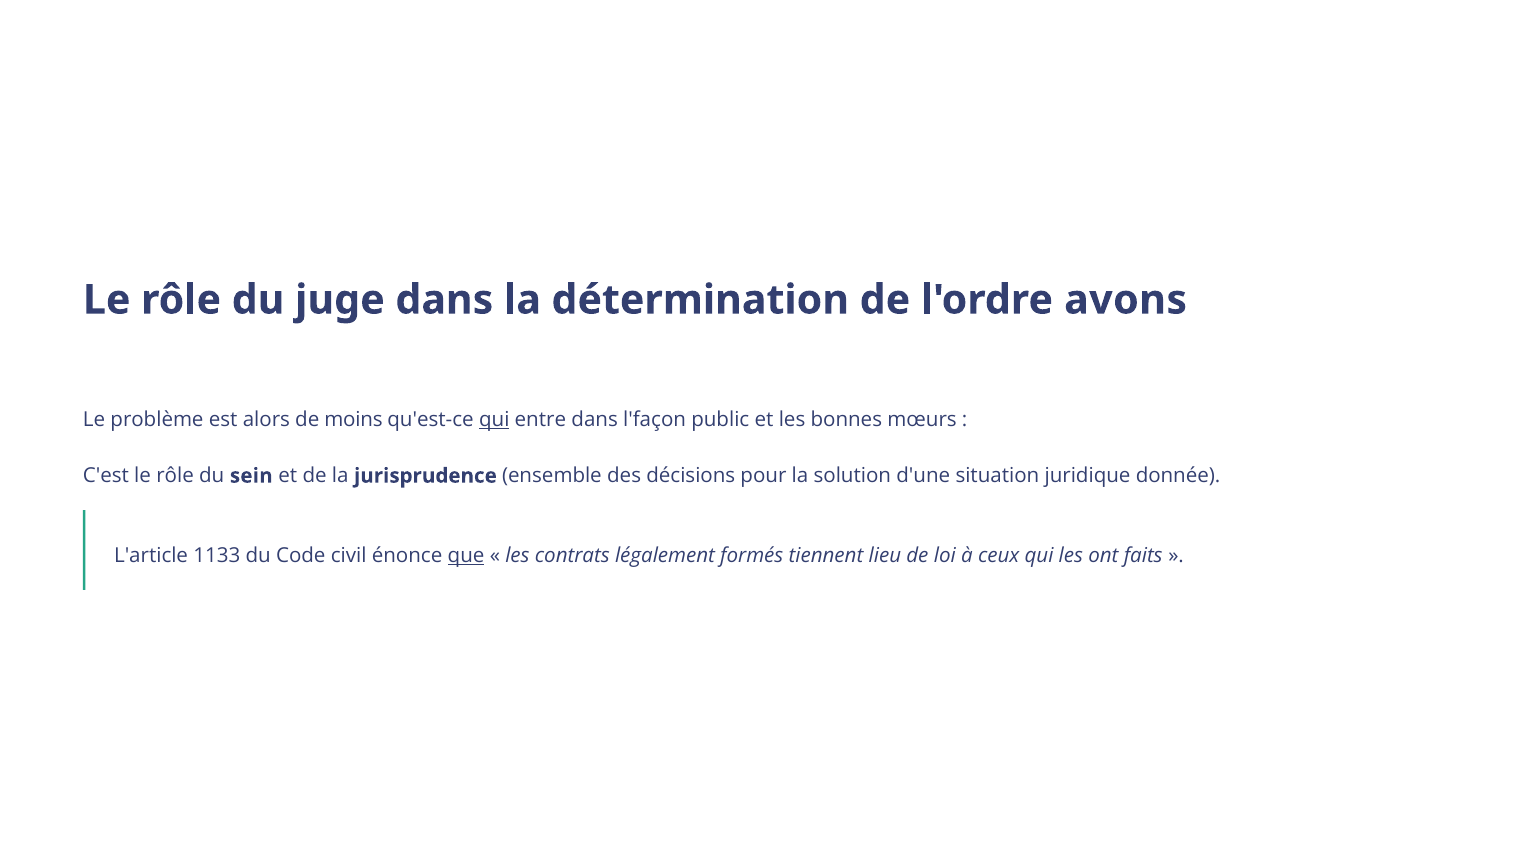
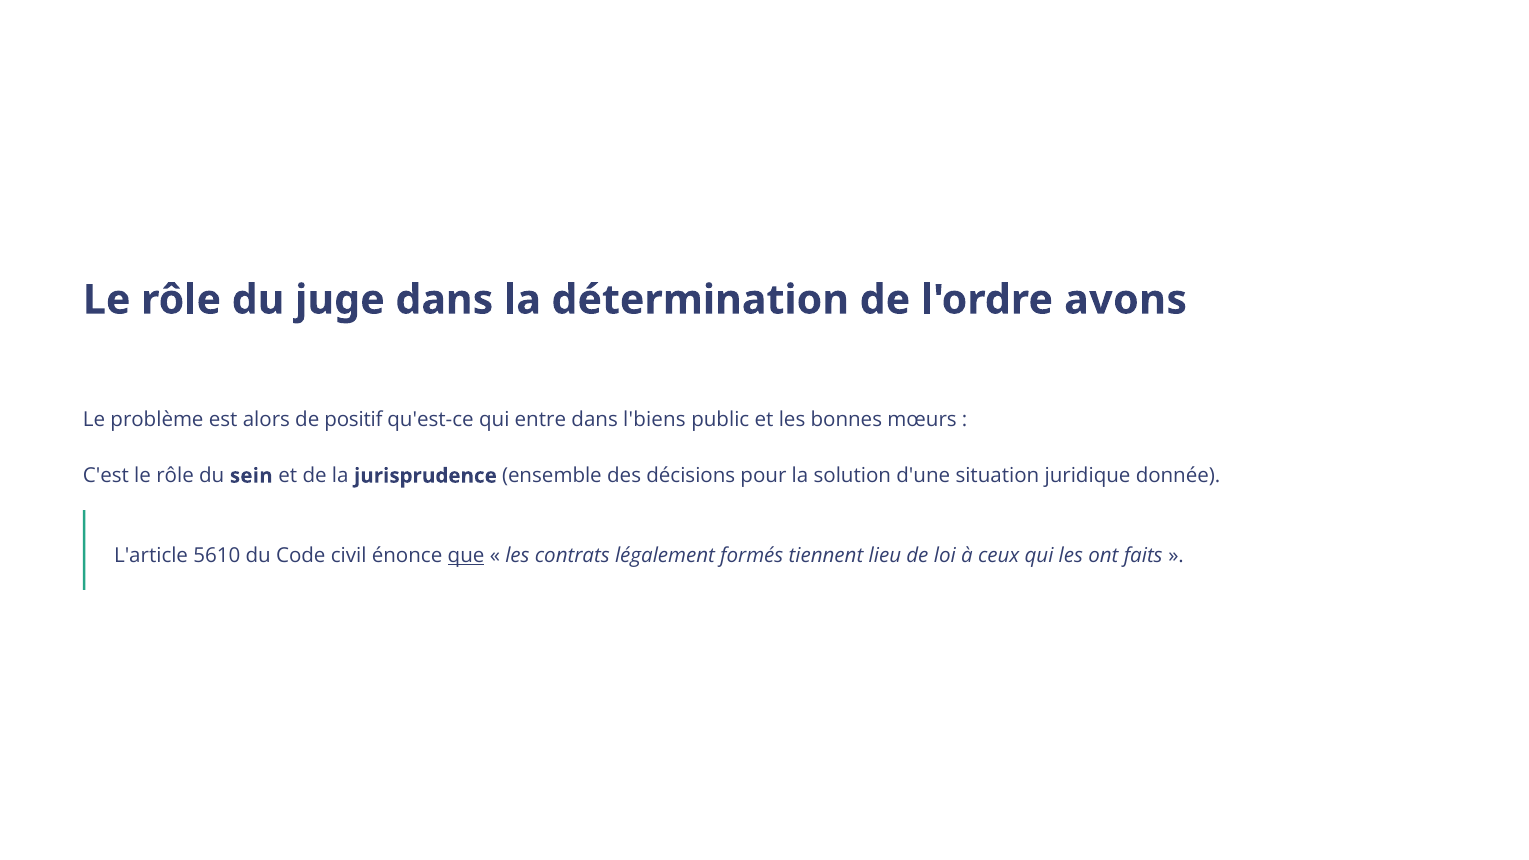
moins: moins -> positif (353, 419)
qui underline: present -> none (494, 419)
l'façon: l'façon -> l'biens (654, 419)
1133: 1133 -> 5610 (217, 556)
